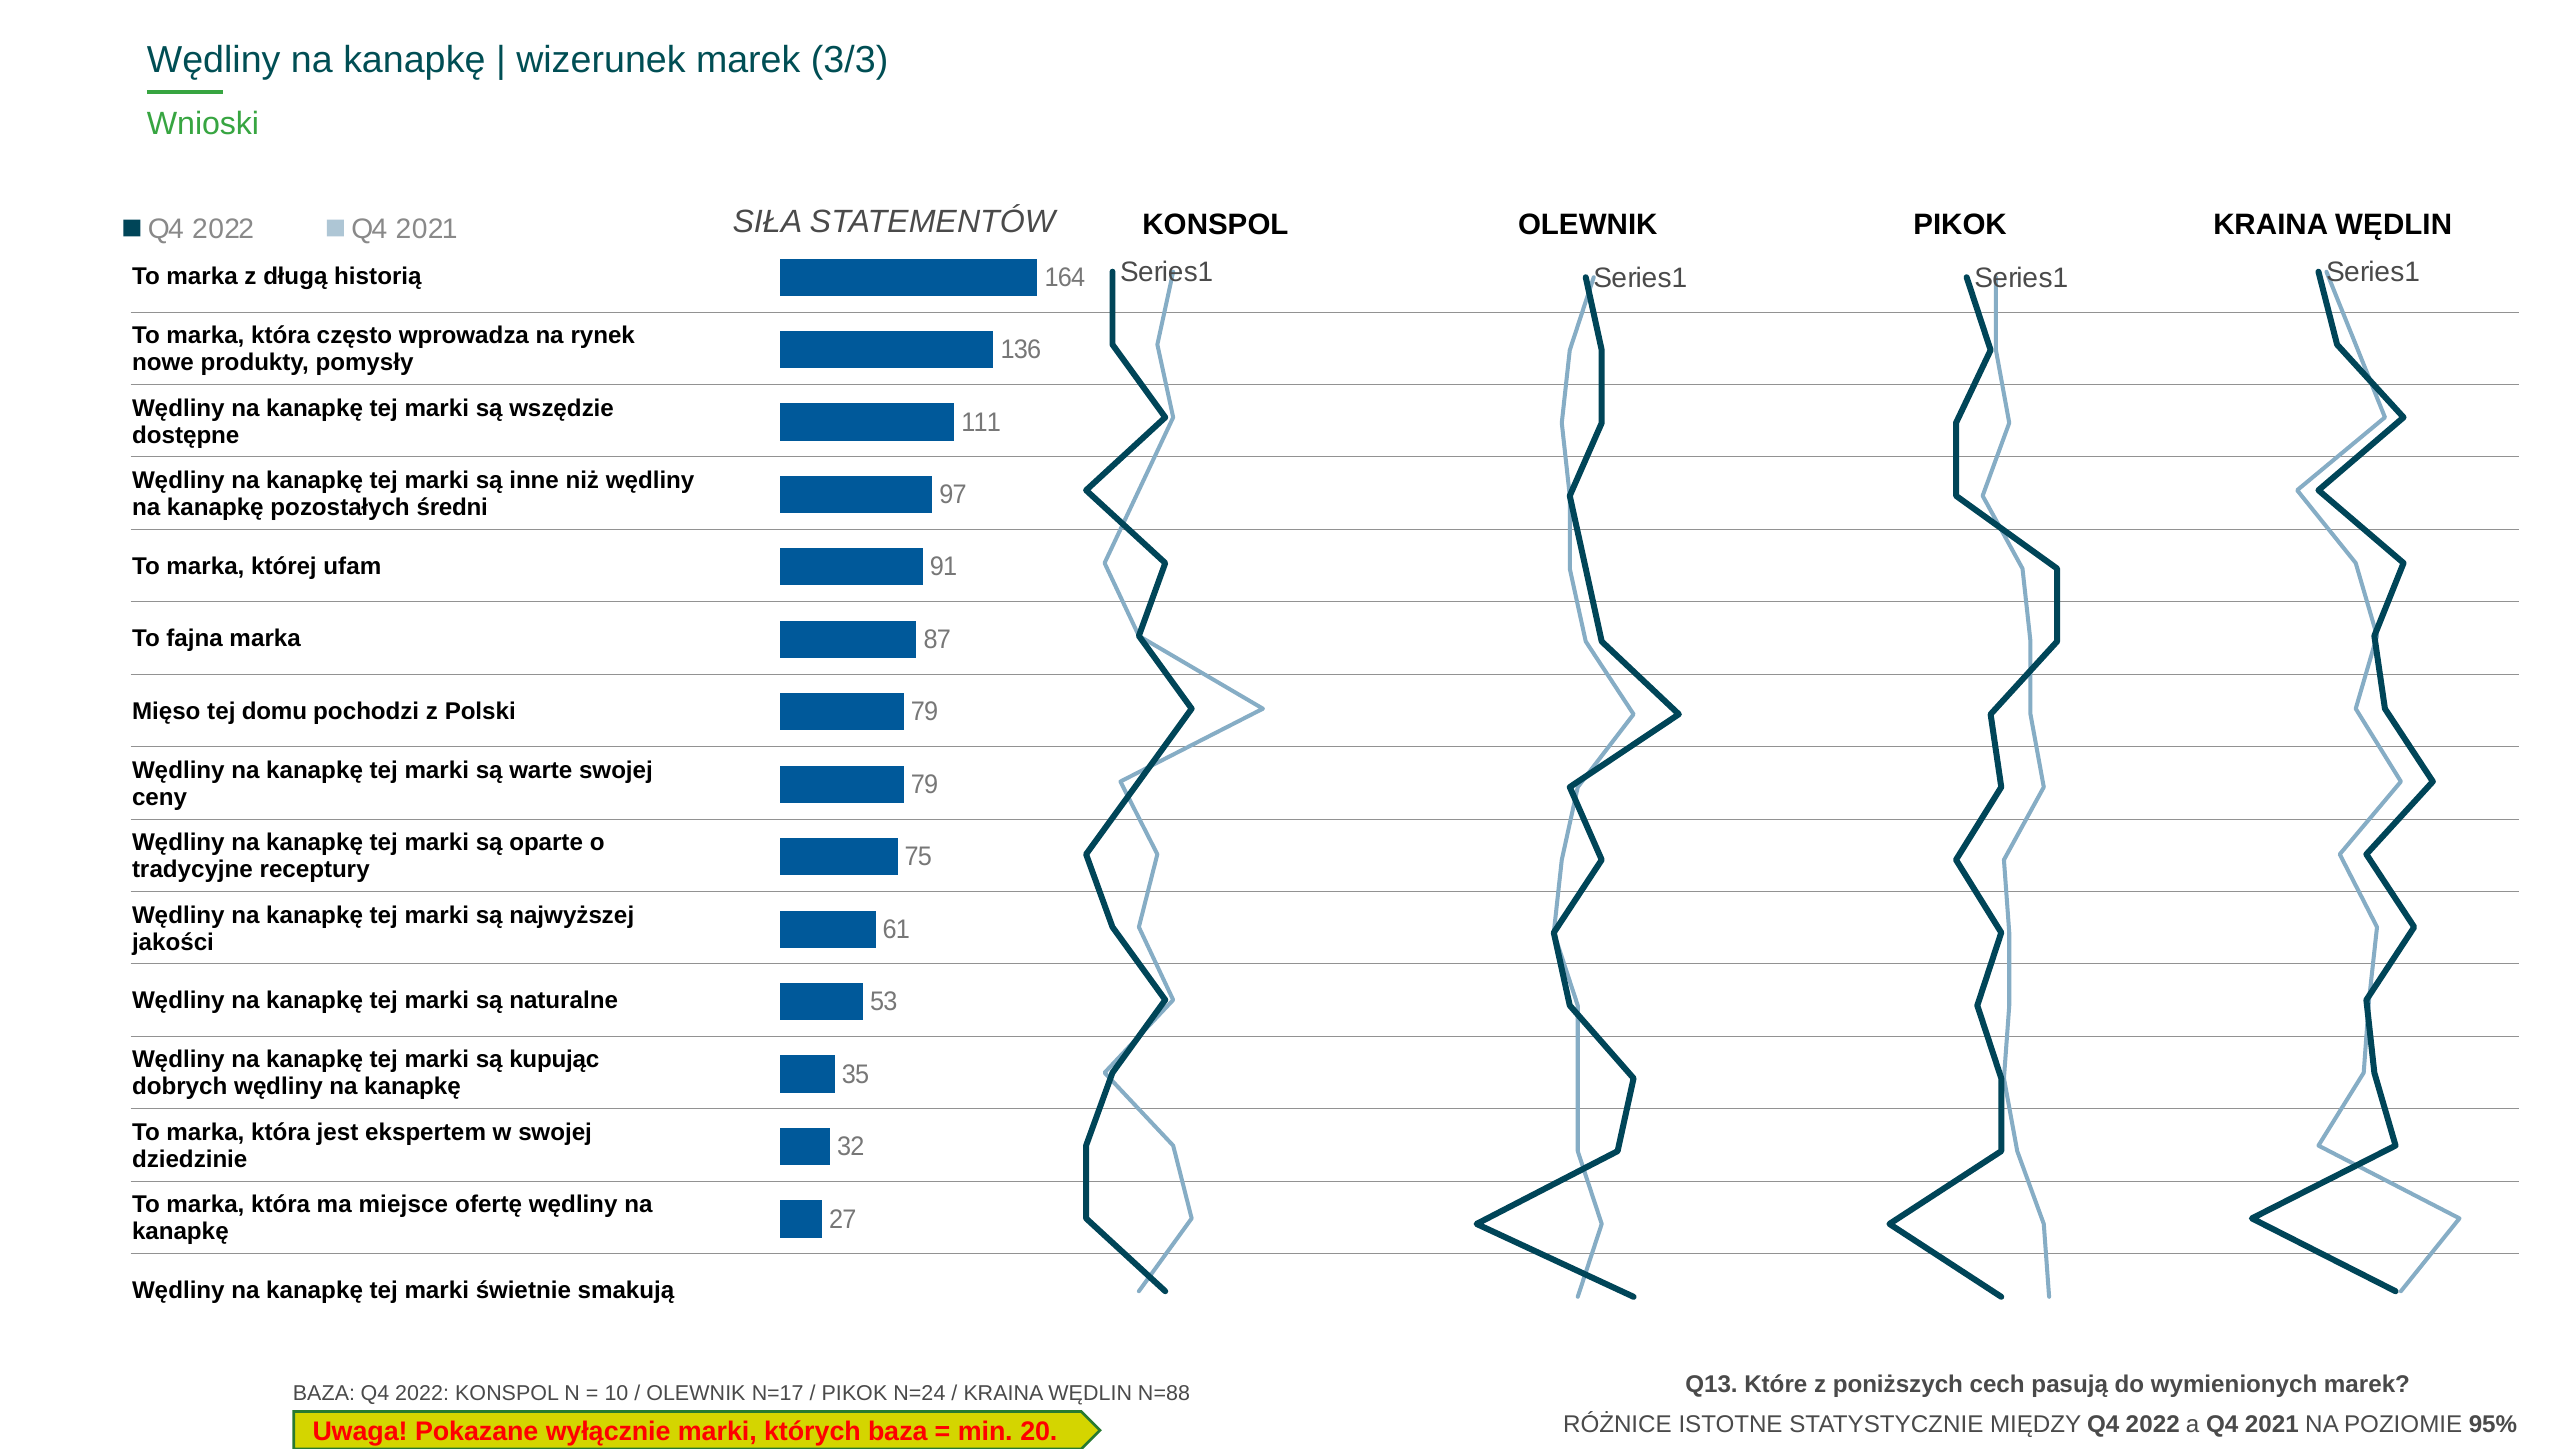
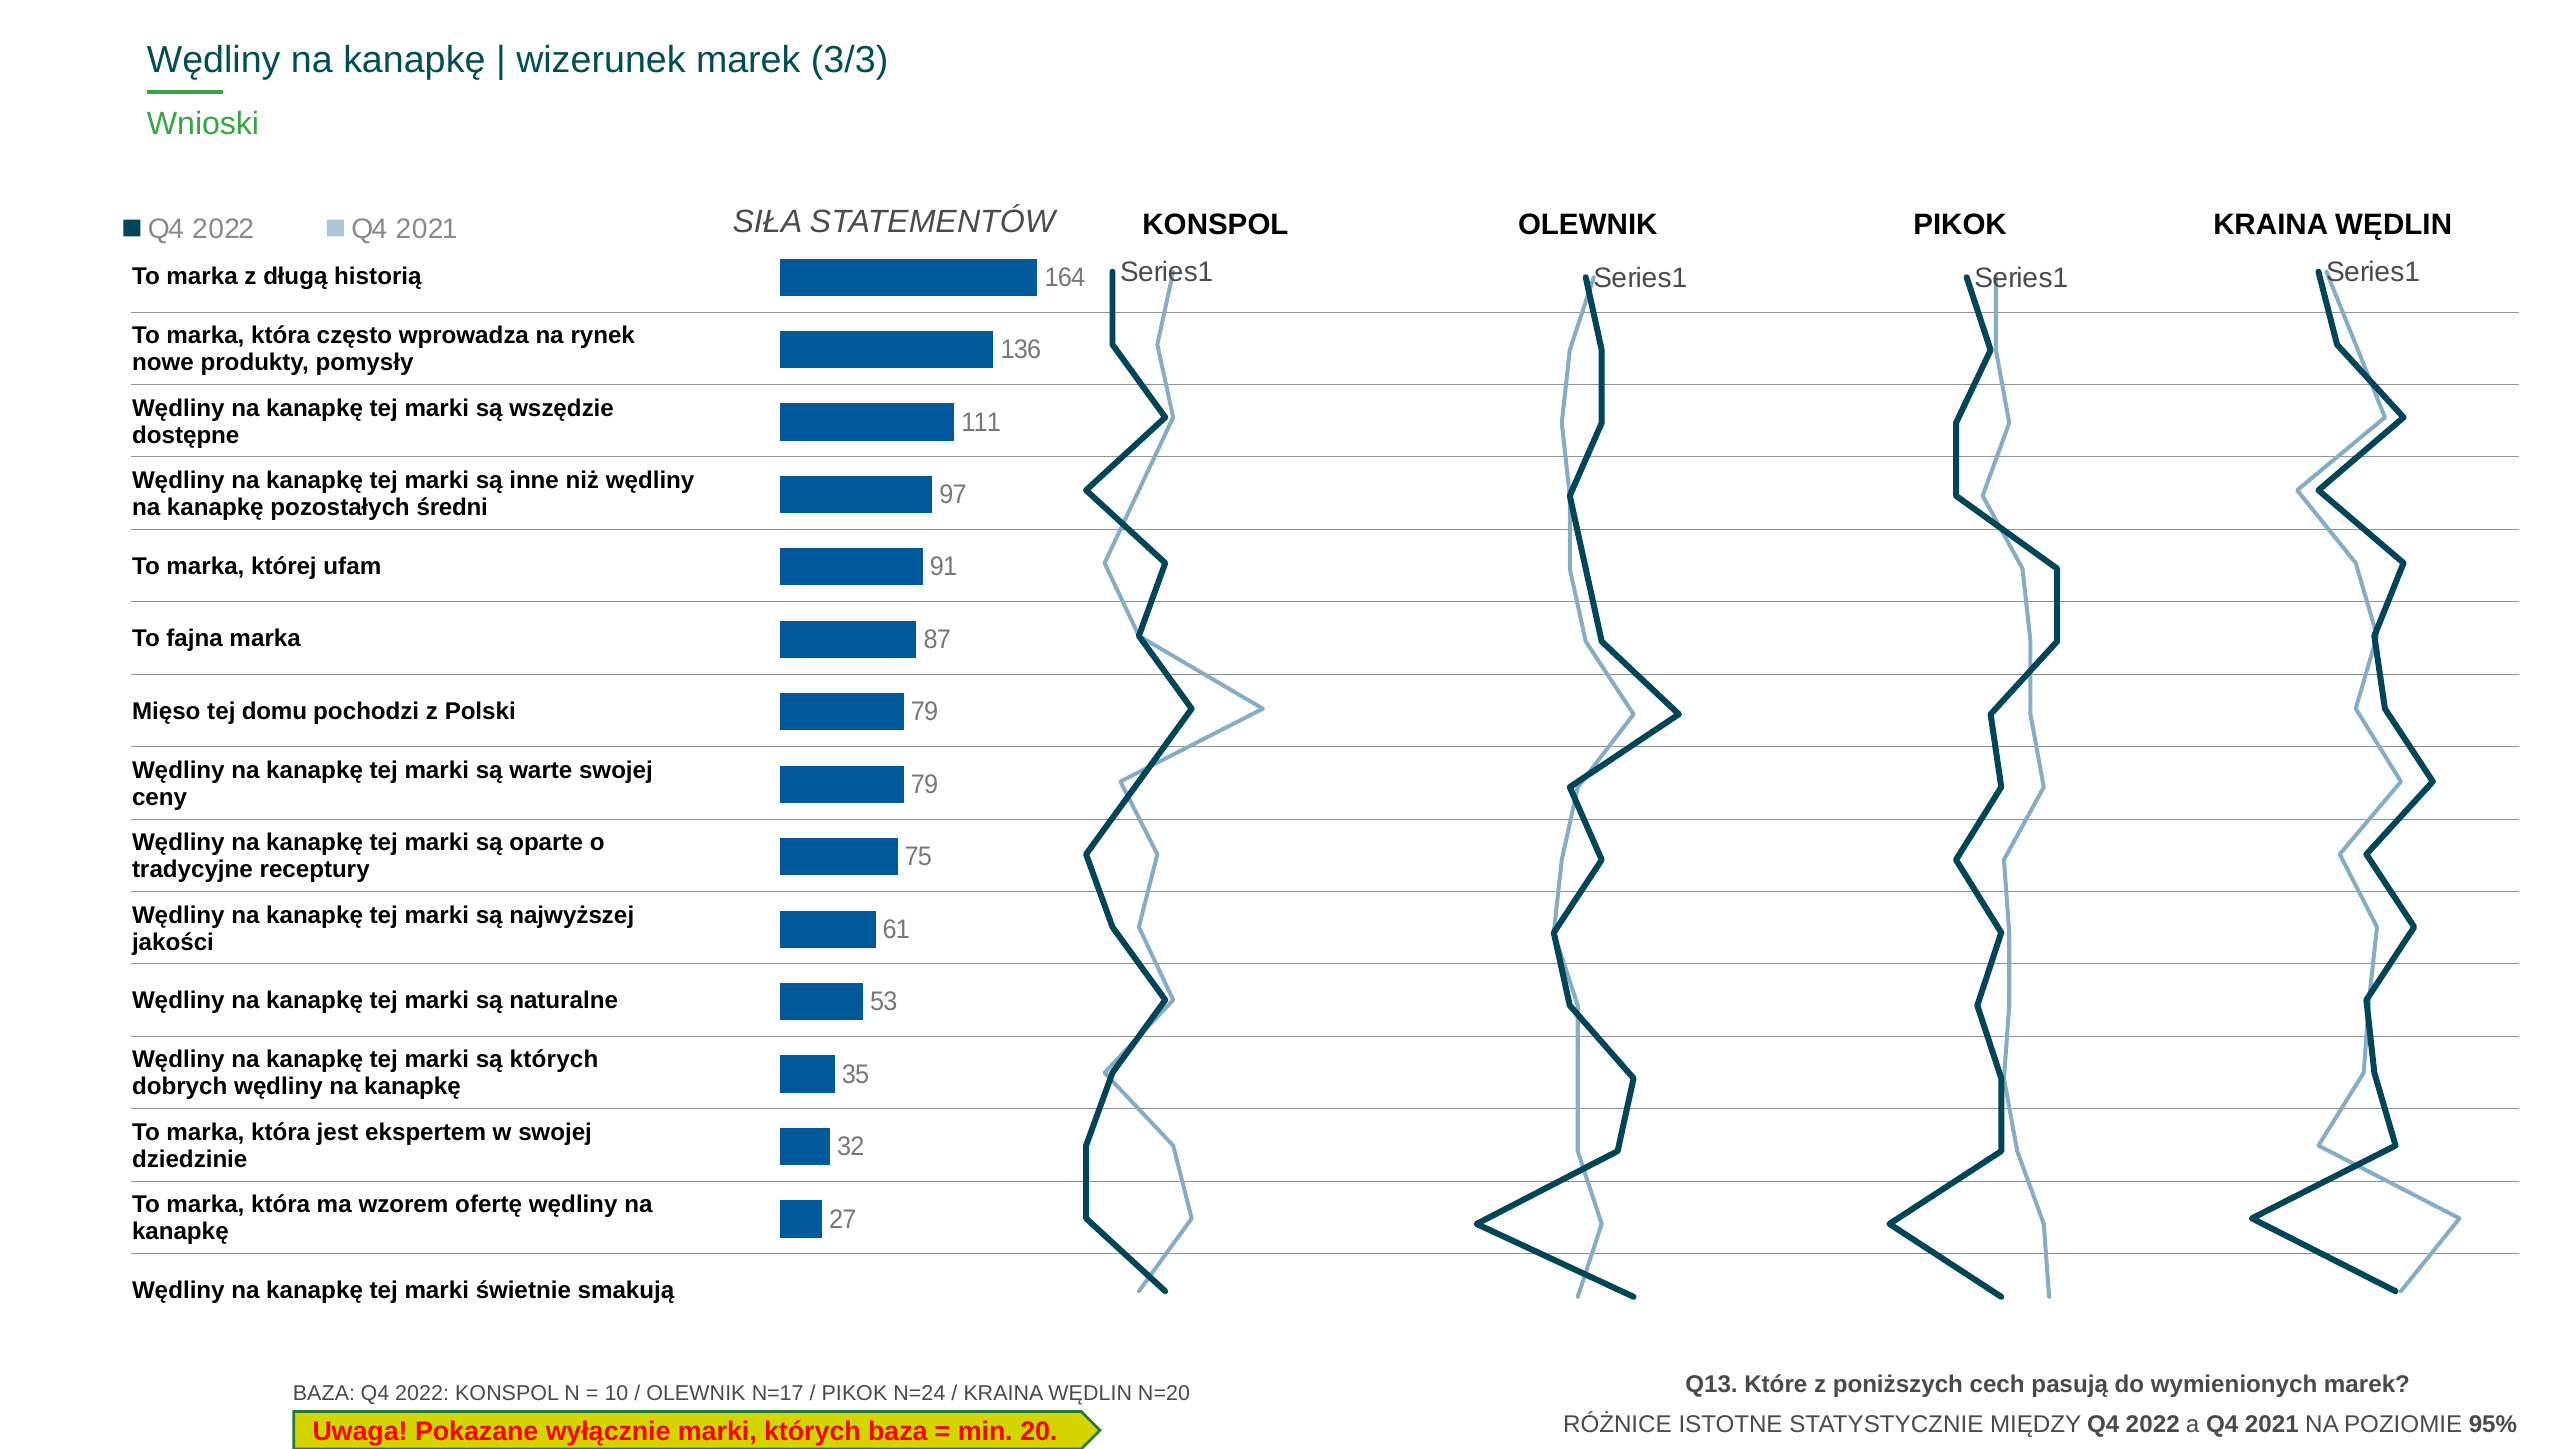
są kupując: kupując -> których (554, 1060)
miejsce: miejsce -> wzorem (403, 1205)
N=88: N=88 -> N=20 (1164, 1393)
